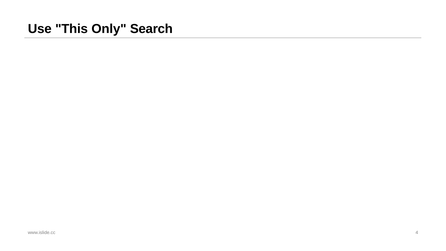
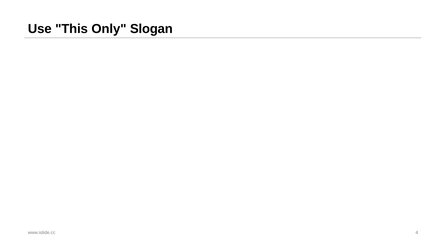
Search: Search -> Slogan (151, 29)
